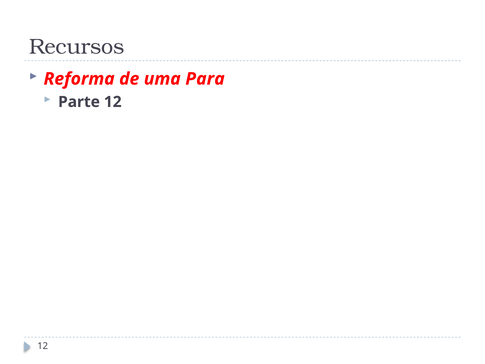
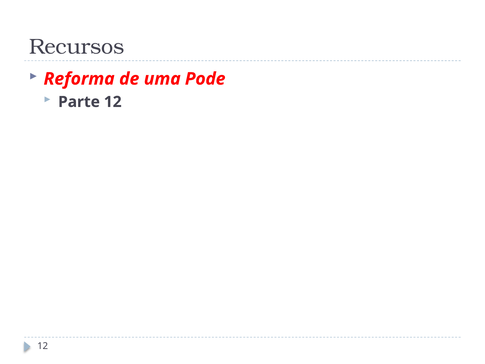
Para: Para -> Pode (205, 79)
